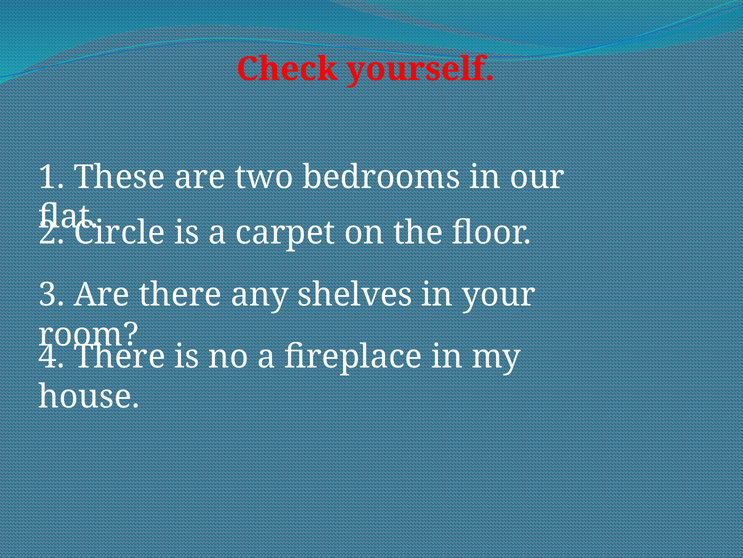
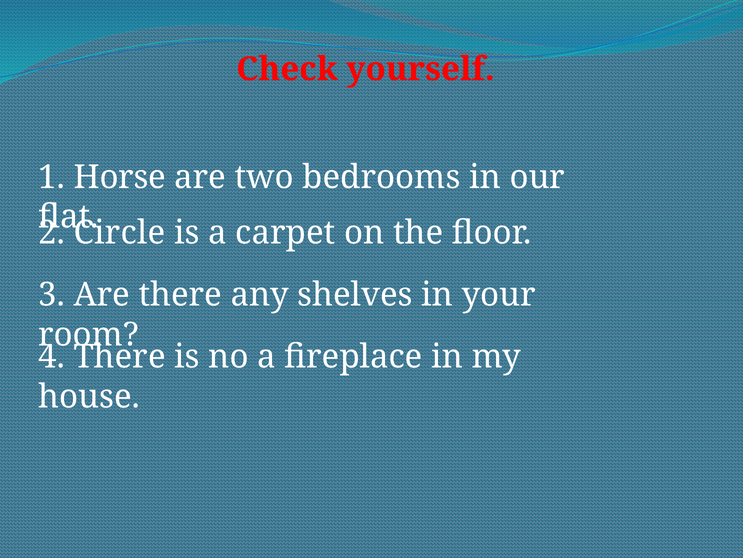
These: These -> Horse (120, 177)
